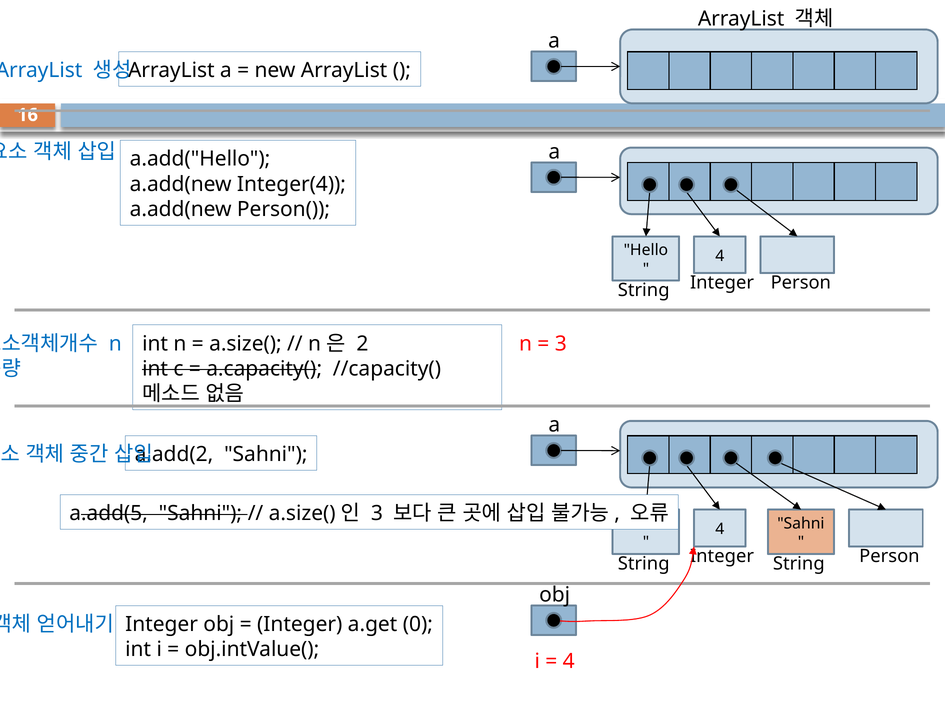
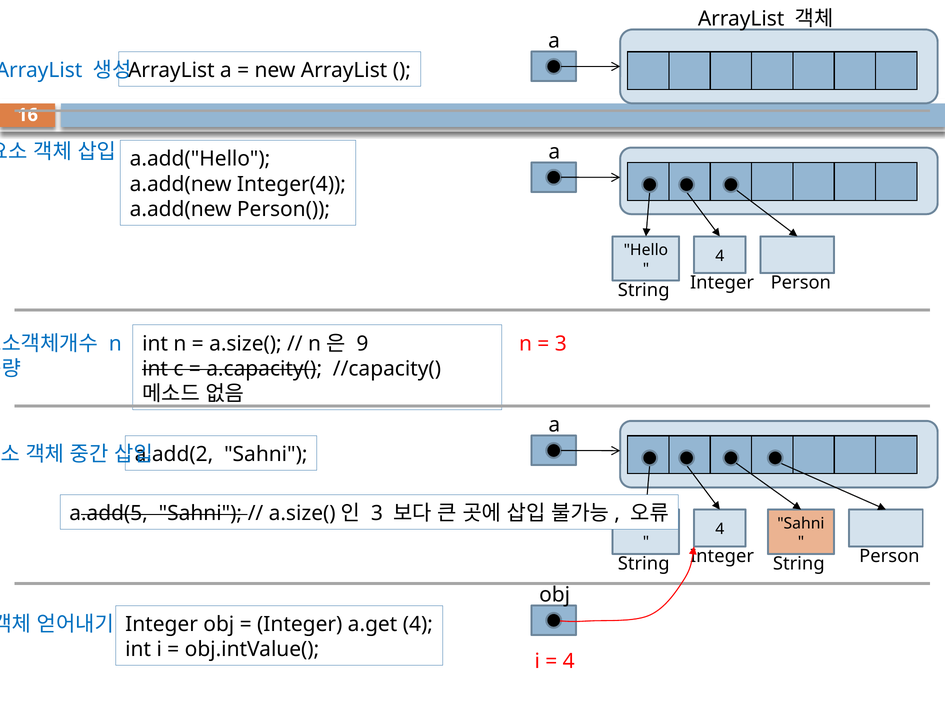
2: 2 -> 9 (362, 344)
a.get 0: 0 -> 4 (418, 624)
